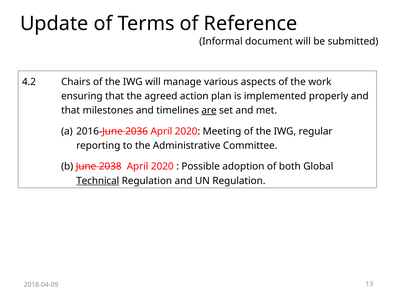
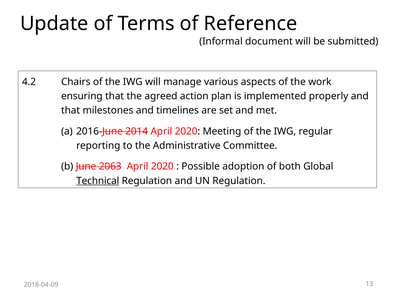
are underline: present -> none (209, 110)
2036: 2036 -> 2014 (137, 131)
2038: 2038 -> 2063 (110, 166)
